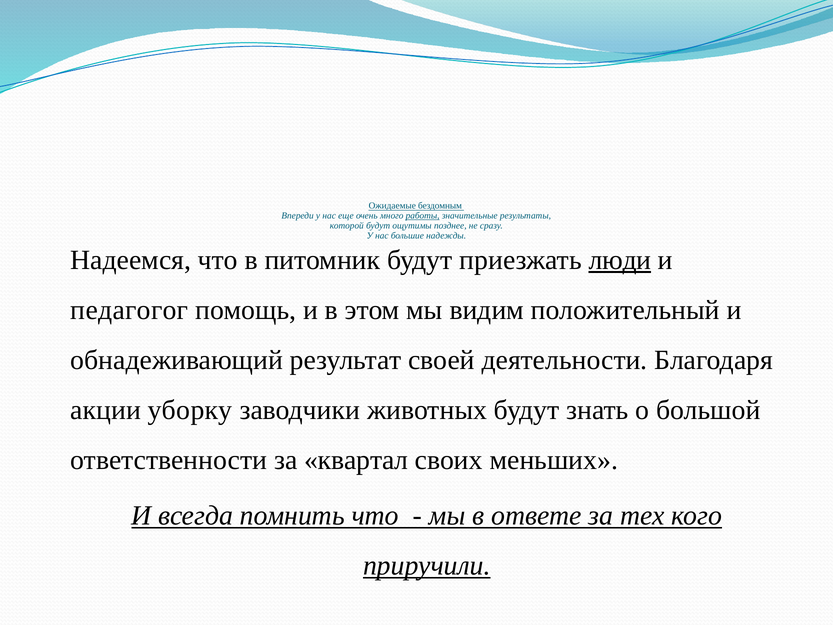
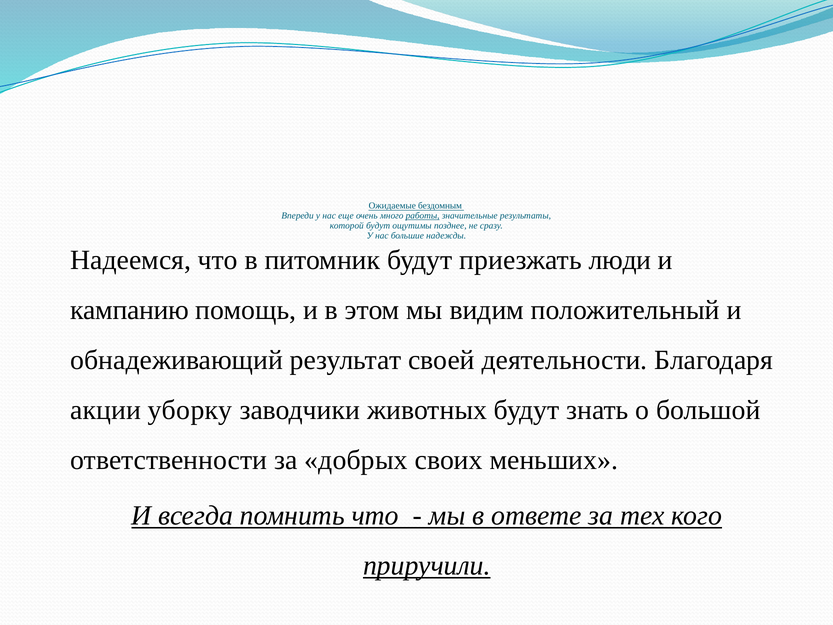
люди underline: present -> none (620, 260)
педагогог: педагогог -> кампанию (130, 310)
квартал: квартал -> добрых (356, 460)
